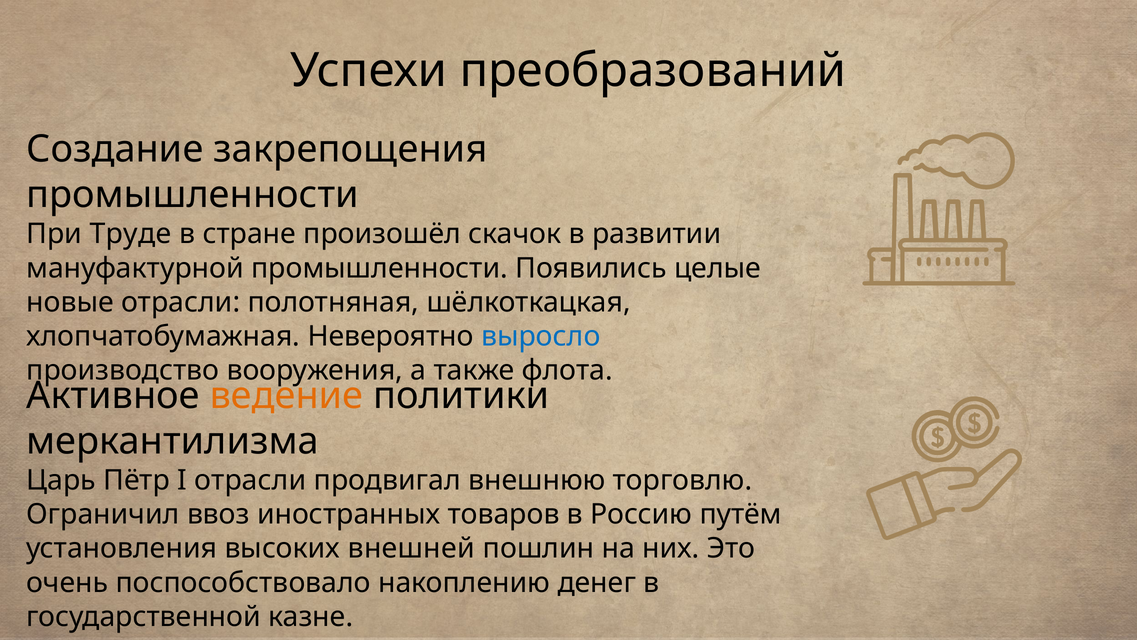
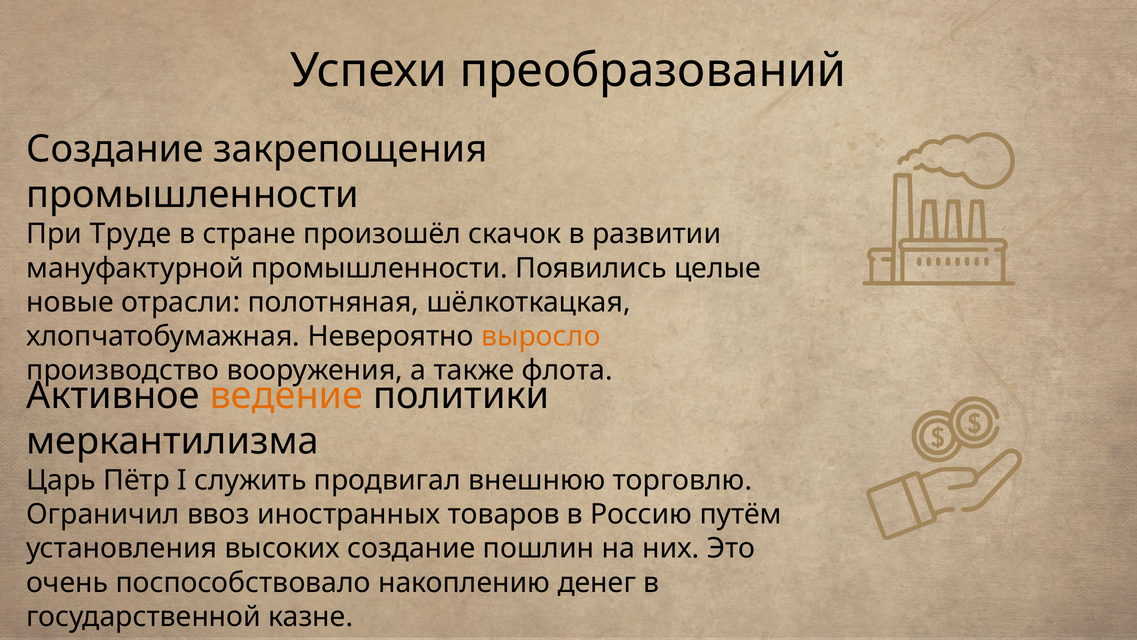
выросло colour: blue -> orange (541, 336)
I отрасли: отрасли -> служить (250, 480)
высоких внешней: внешней -> создание (411, 548)
